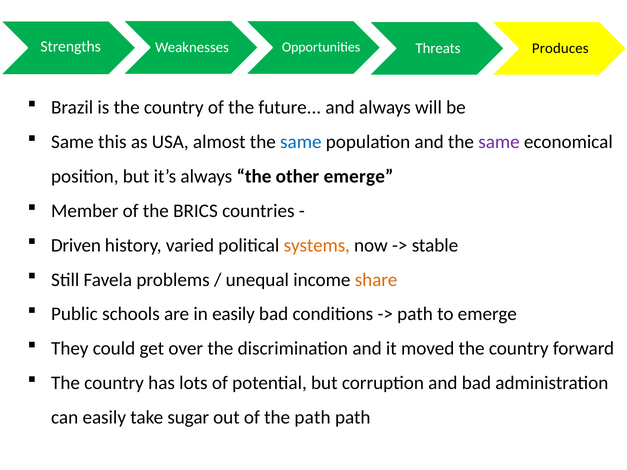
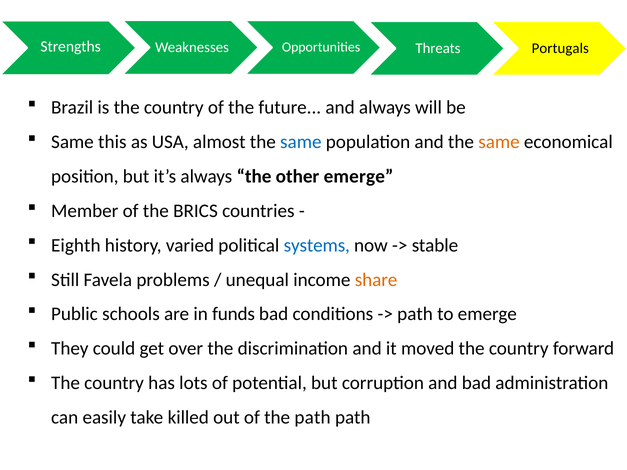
Produces: Produces -> Portugals (560, 48)
same colour: purple -> orange (499, 142)
Driven: Driven -> Eighth (76, 245)
systems colour: orange -> blue (317, 245)
in easily: easily -> funds (234, 314)
sugar: sugar -> killed (188, 418)
